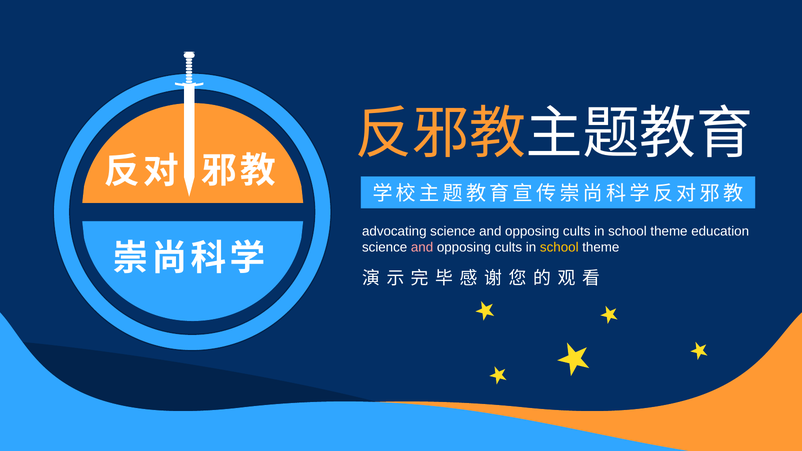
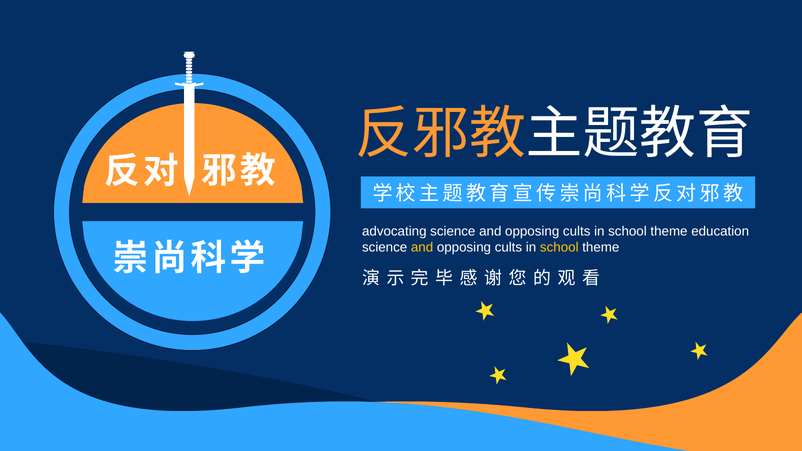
and colour: pink -> yellow (422, 247)
